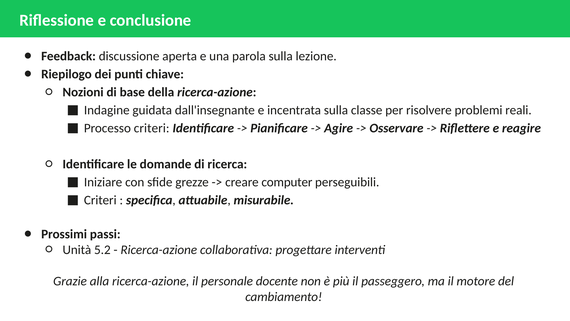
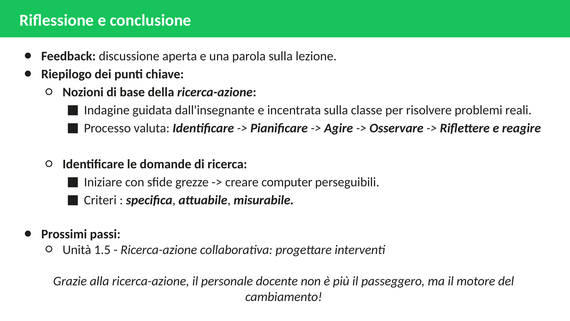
Processo criteri: criteri -> valuta (152, 128)
5.2: 5.2 -> 1.5 (102, 249)
